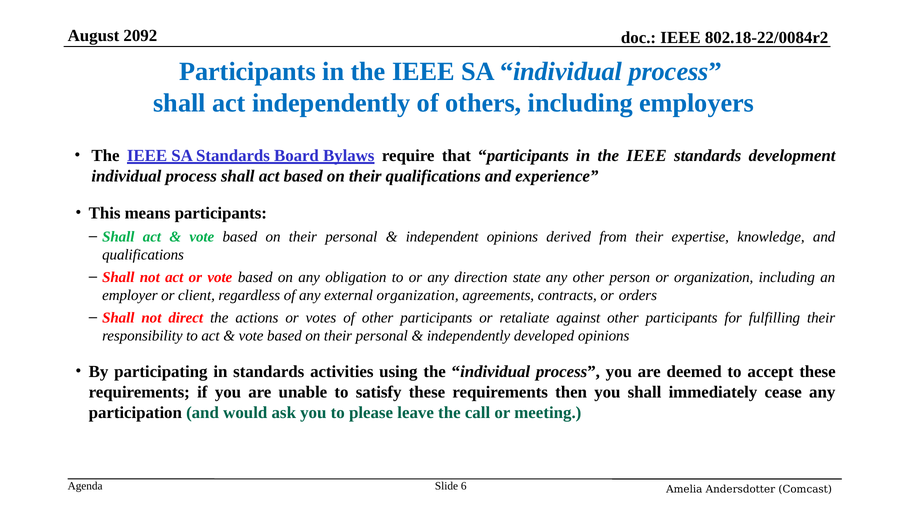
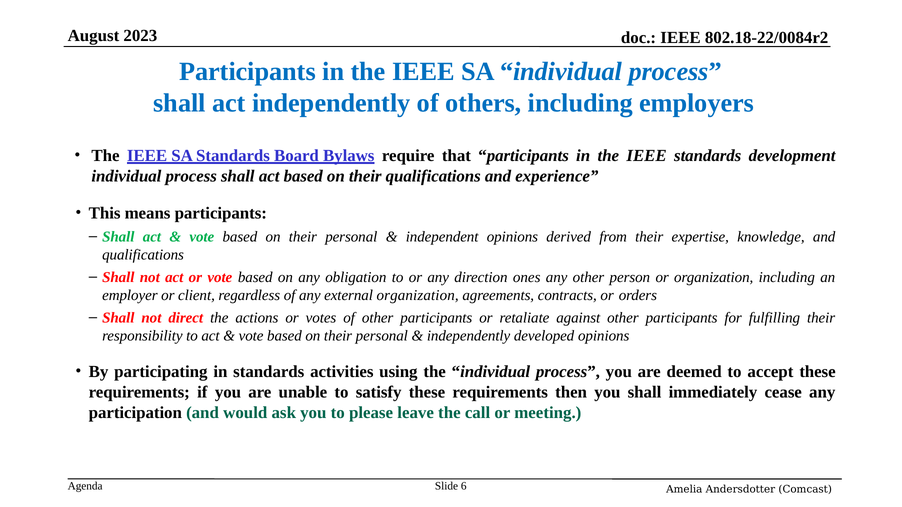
2092: 2092 -> 2023 (140, 36)
state: state -> ones (527, 277)
